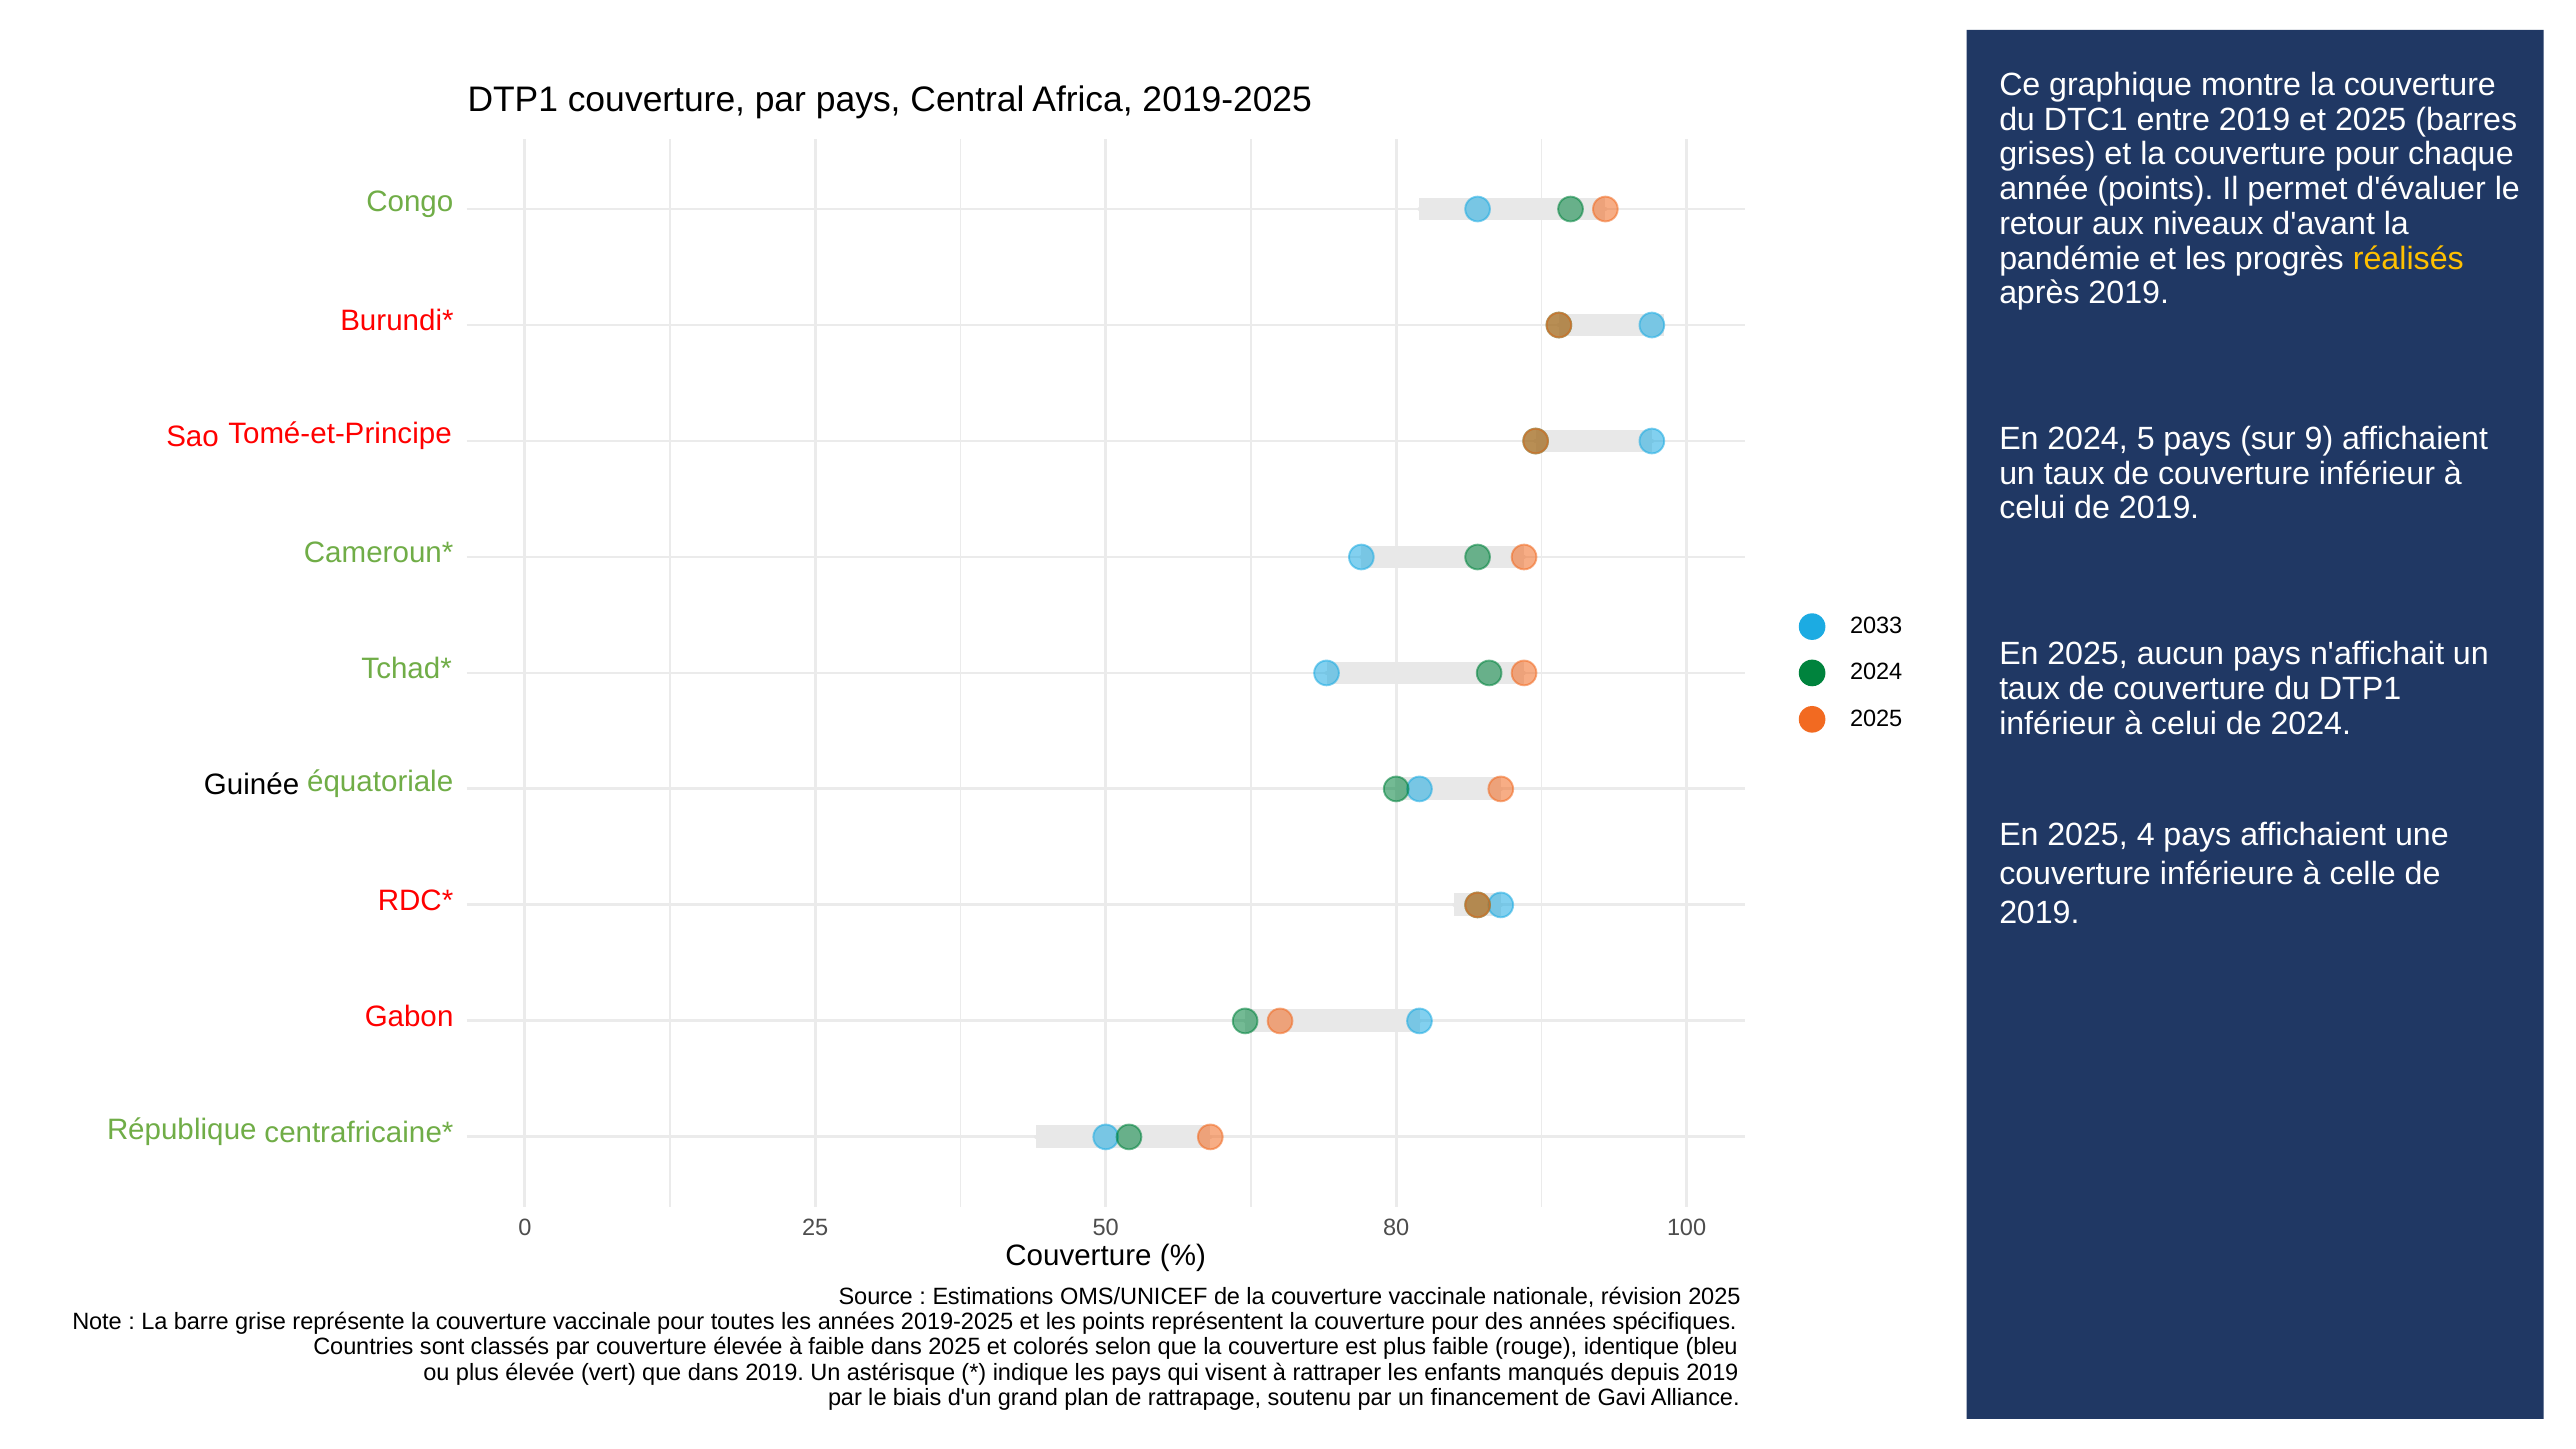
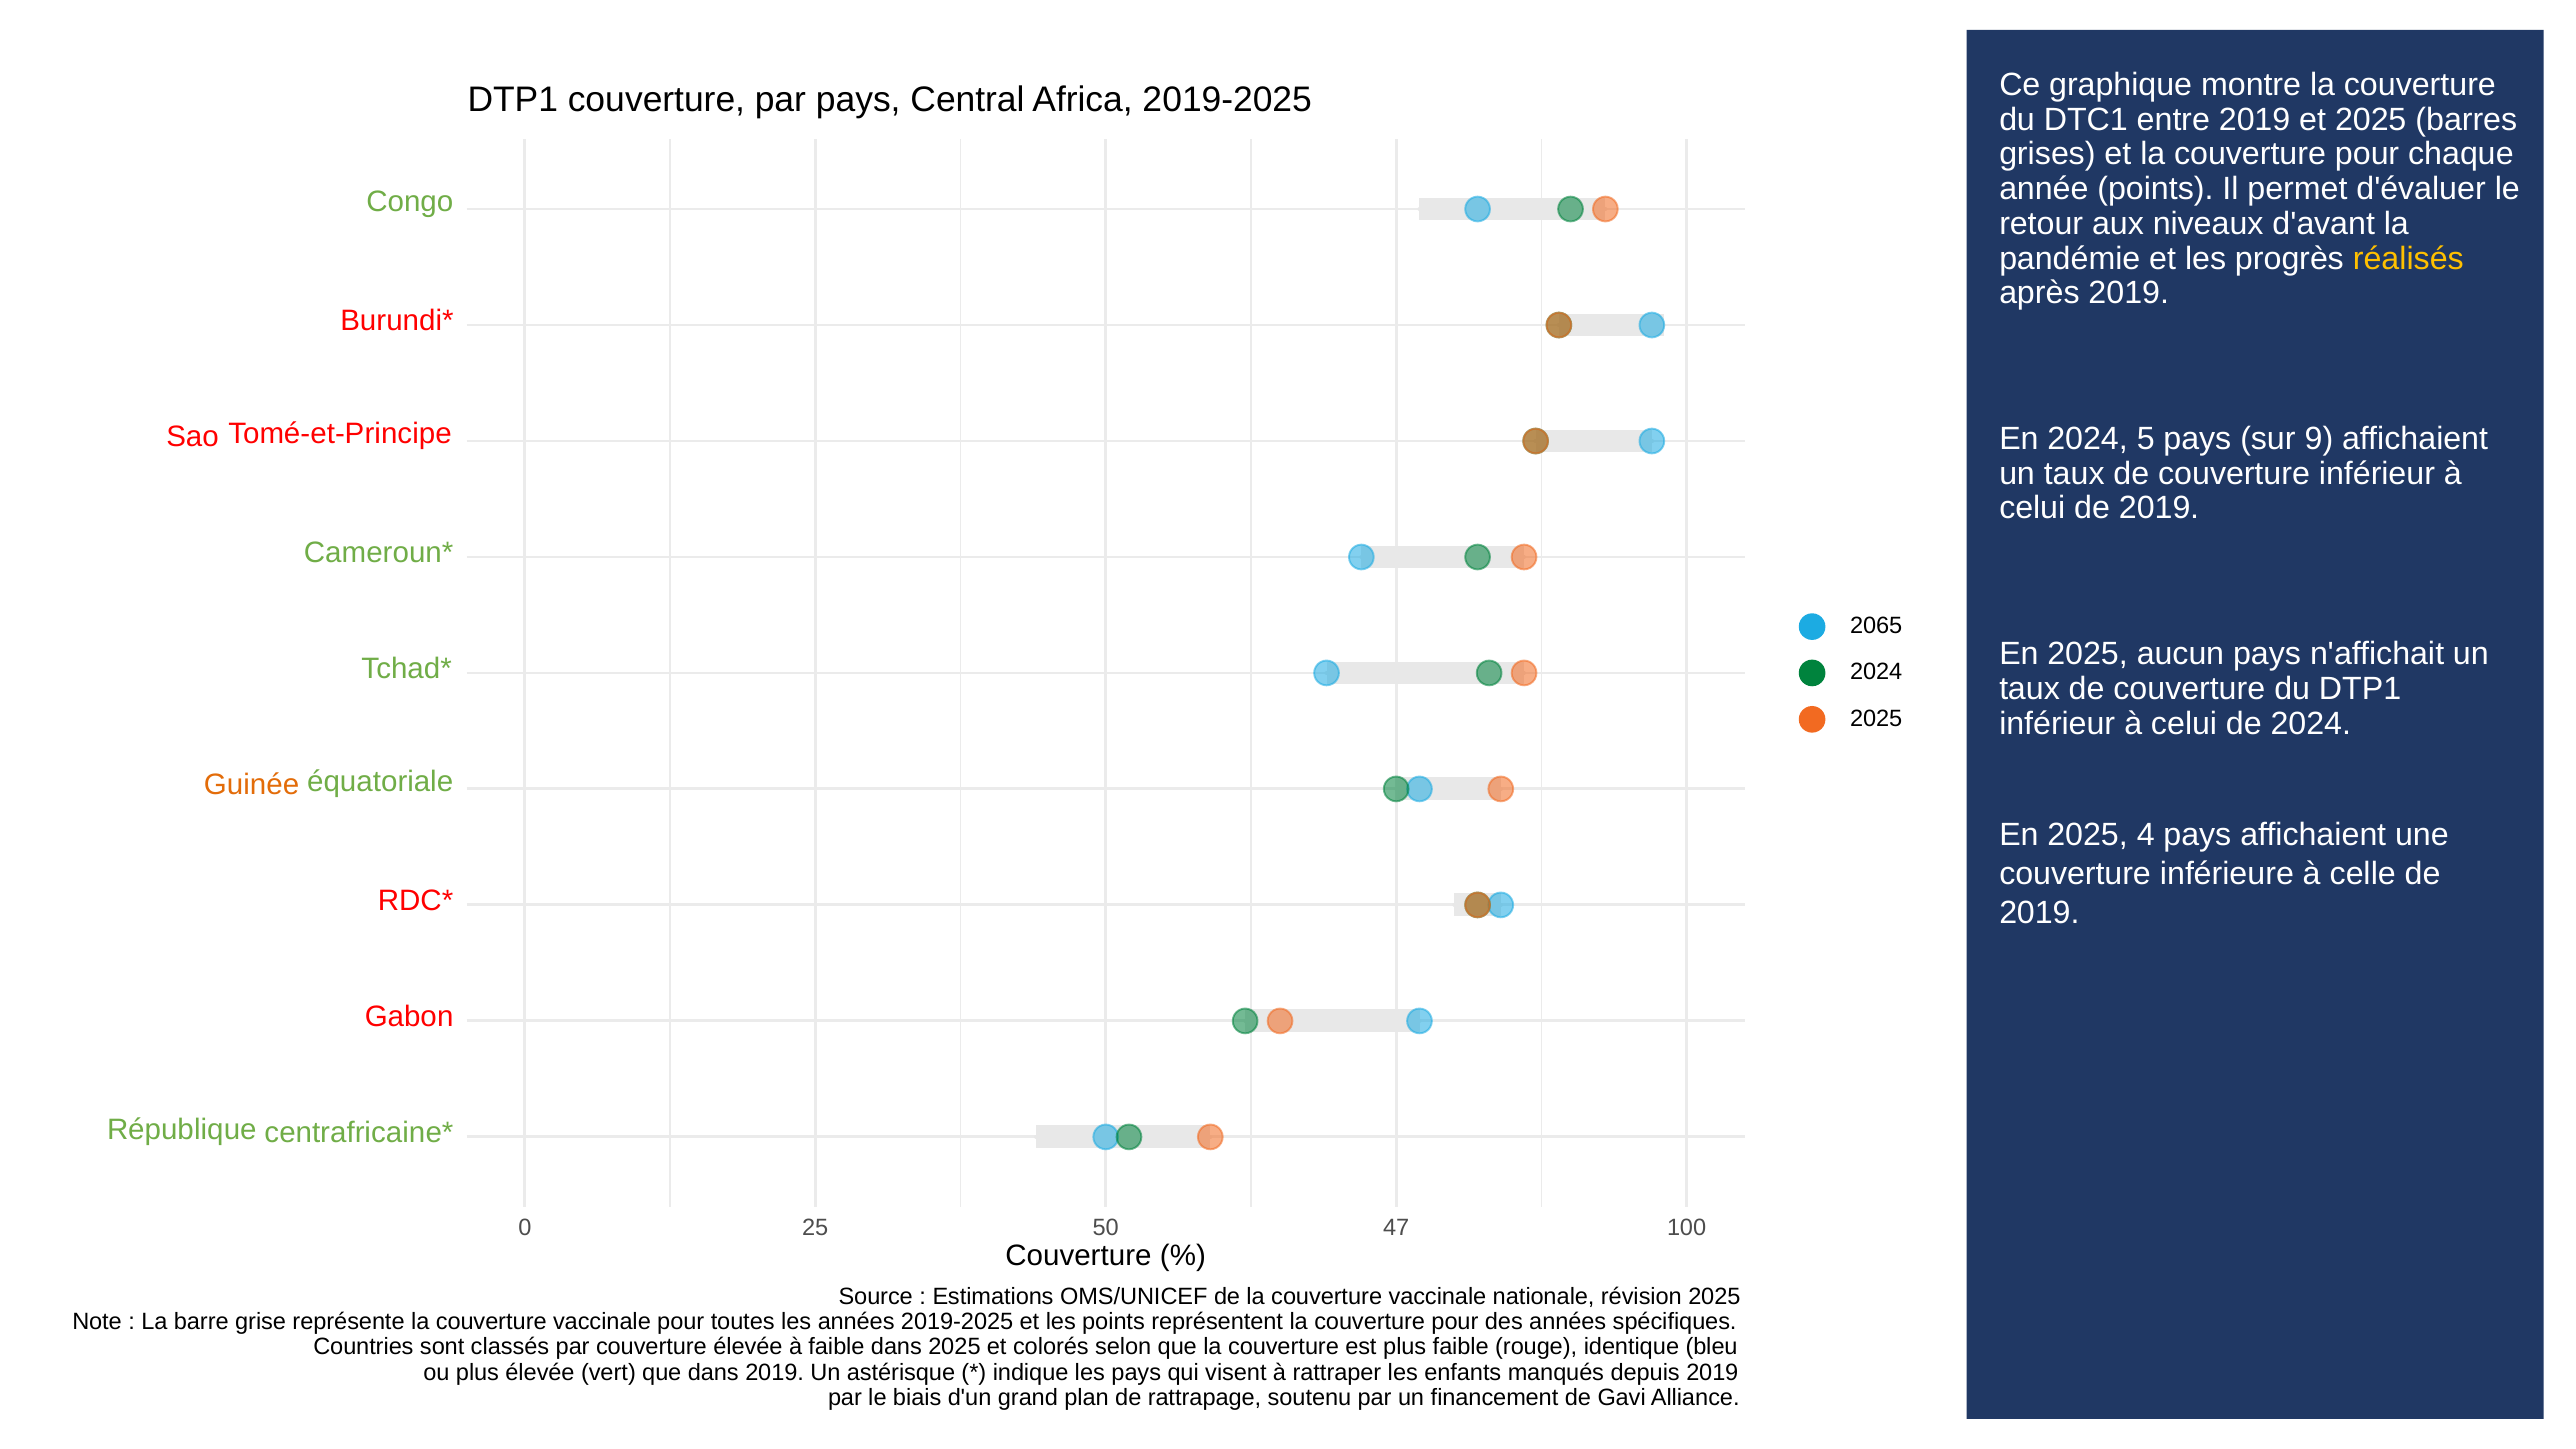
2033: 2033 -> 2065 (1876, 626)
Guinée colour: black -> orange (252, 785)
80: 80 -> 47 (1396, 1227)
